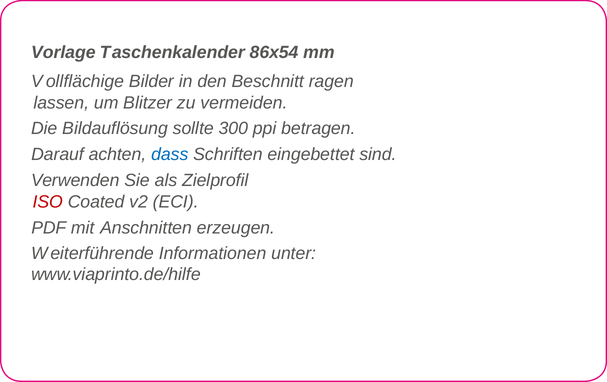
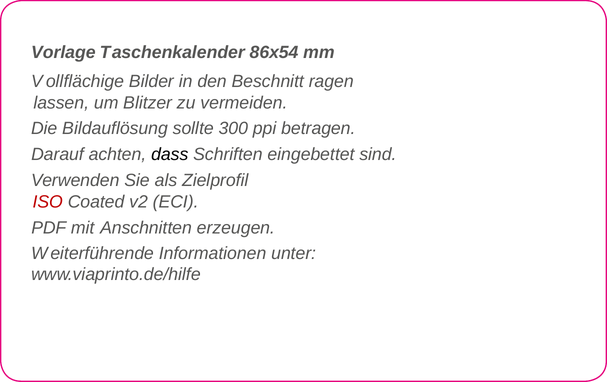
dass colour: blue -> black (170, 154)
